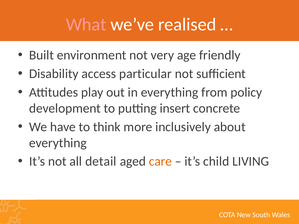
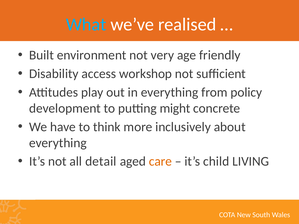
What colour: pink -> light blue (86, 24)
particular: particular -> workshop (146, 74)
insert: insert -> might (175, 108)
